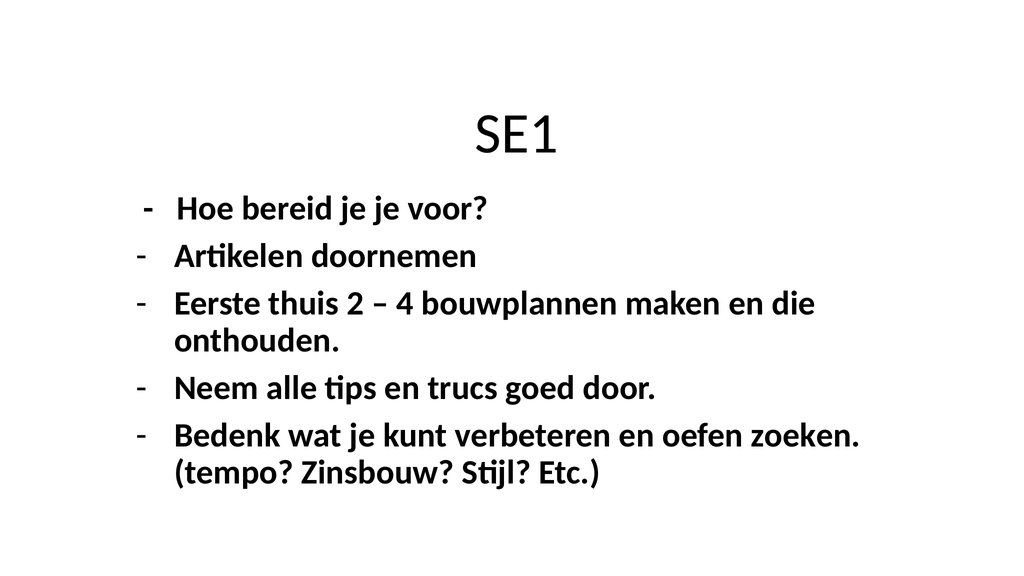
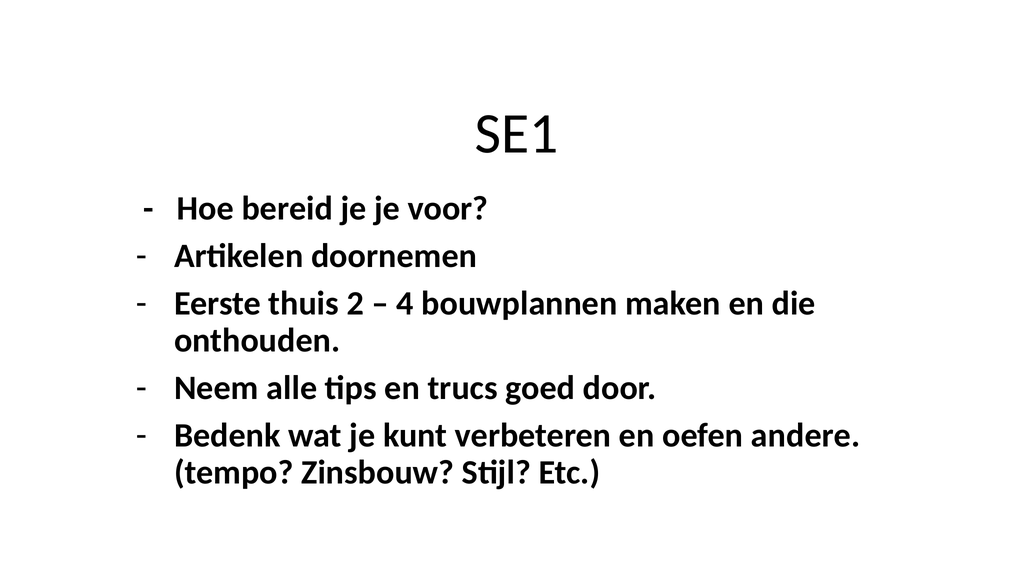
zoeken: zoeken -> andere (806, 436)
